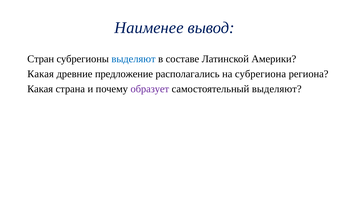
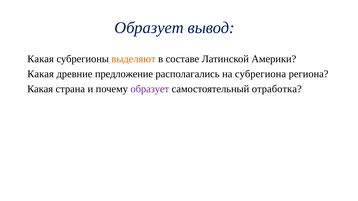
Наименее: Наименее -> Образует (149, 28)
Стран: Стран -> Какая (41, 59)
выделяют colour: blue -> orange (134, 59)
самостоятельный выделяют: выделяют -> отработка (277, 89)
